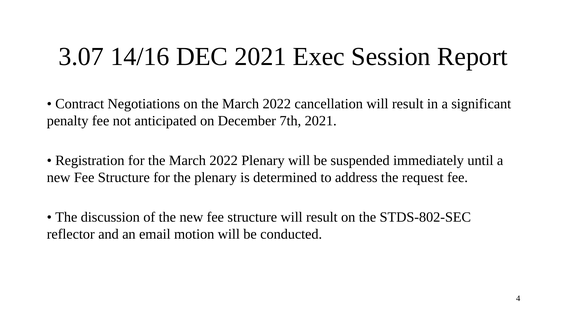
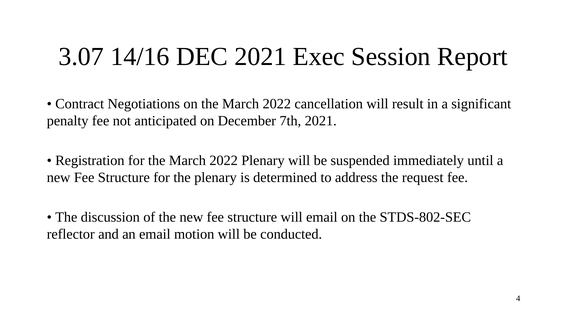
structure will result: result -> email (322, 217)
